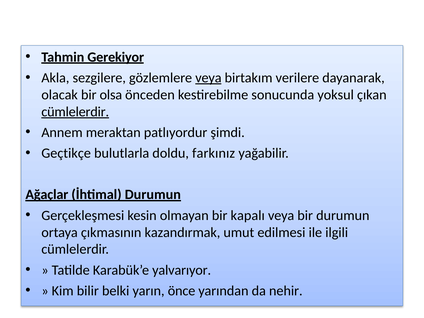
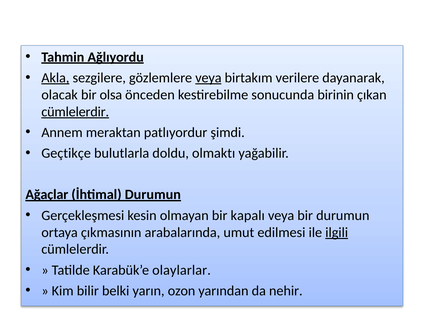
Gerekiyor: Gerekiyor -> Ağlıyordu (116, 57)
Akla underline: none -> present (55, 78)
yoksul: yoksul -> birinin (336, 95)
farkınız: farkınız -> olmaktı (214, 153)
kazandırmak: kazandırmak -> arabalarında (182, 232)
ilgili underline: none -> present (337, 232)
yalvarıyor: yalvarıyor -> olaylarlar (182, 270)
önce: önce -> ozon (182, 291)
